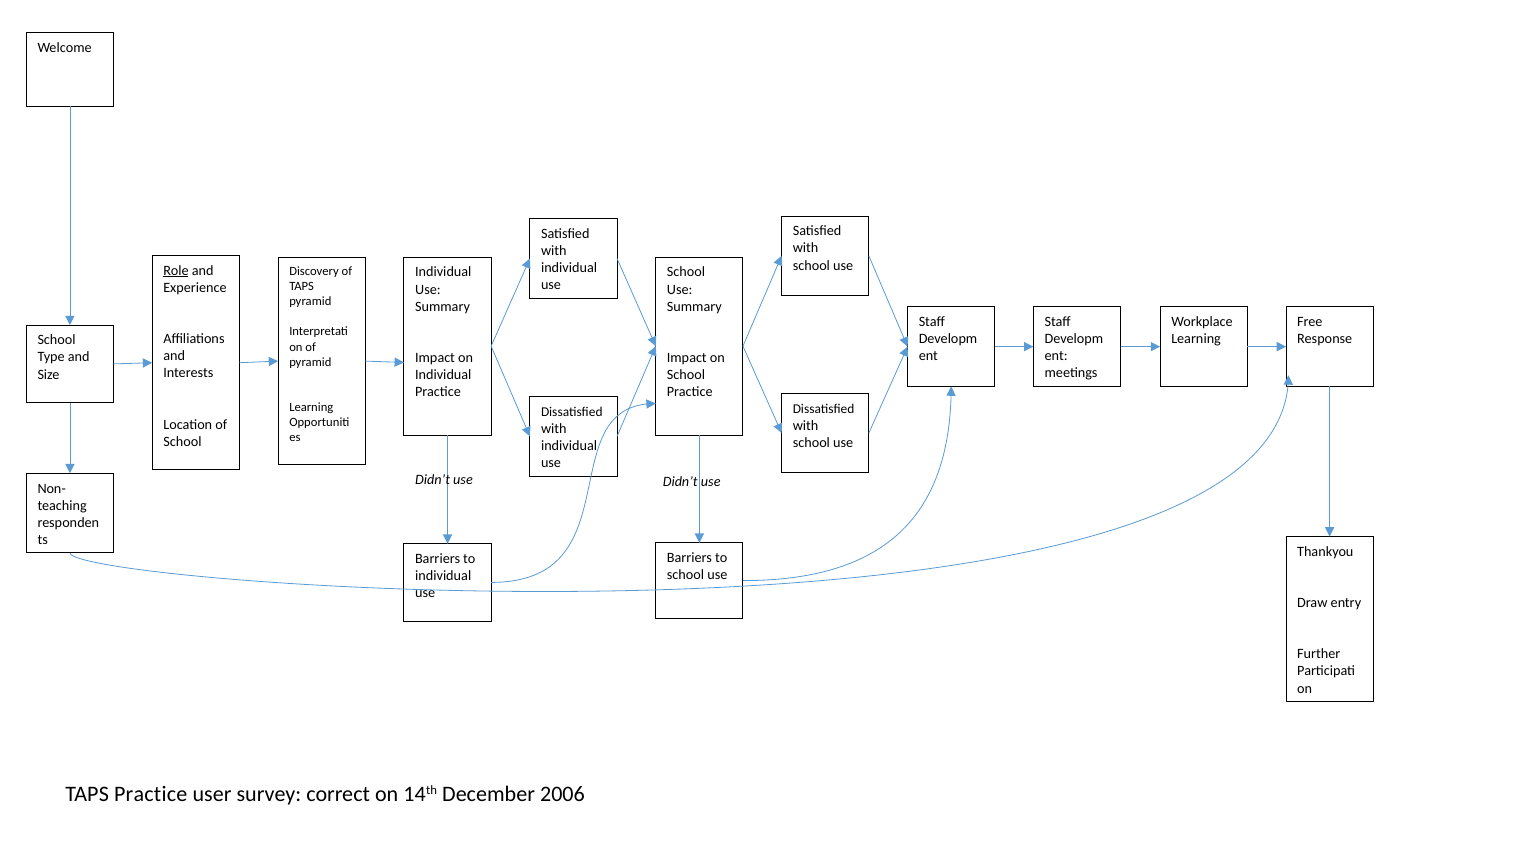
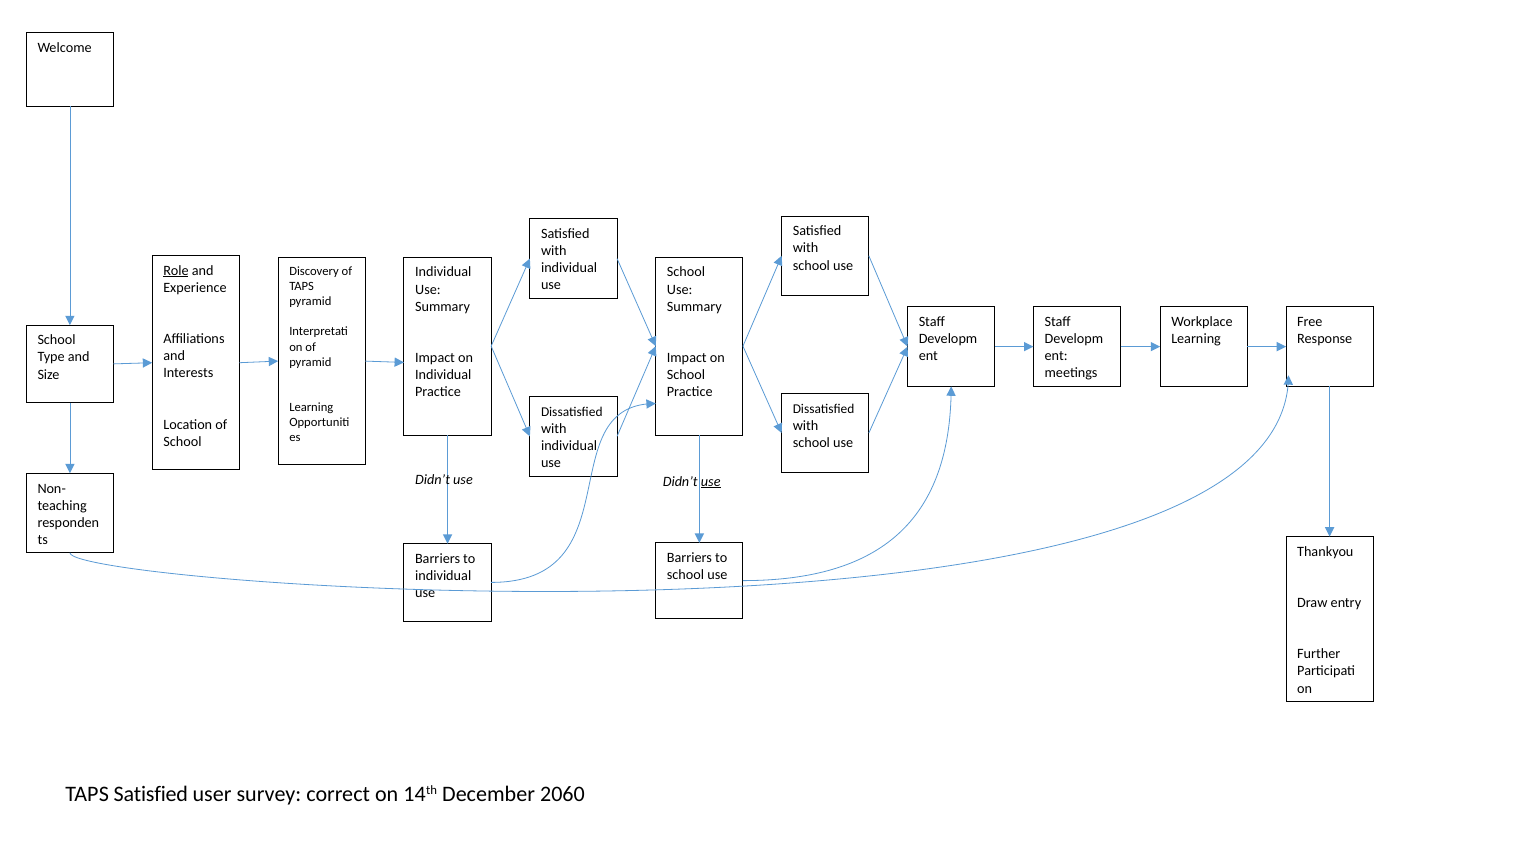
use underline: none -> present (711, 481)
TAPS Practice: Practice -> Satisfied (151, 794)
2006: 2006 -> 2060 (562, 794)
